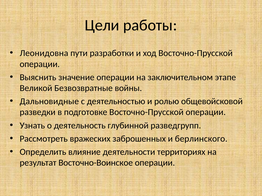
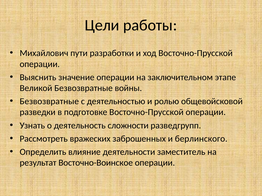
Леонидовна: Леонидовна -> Михайлович (44, 53)
Дальновидные: Дальновидные -> Безвозвратные (49, 102)
глубинной: глубинной -> сложности (128, 126)
территориях: территориях -> заместитель (181, 152)
